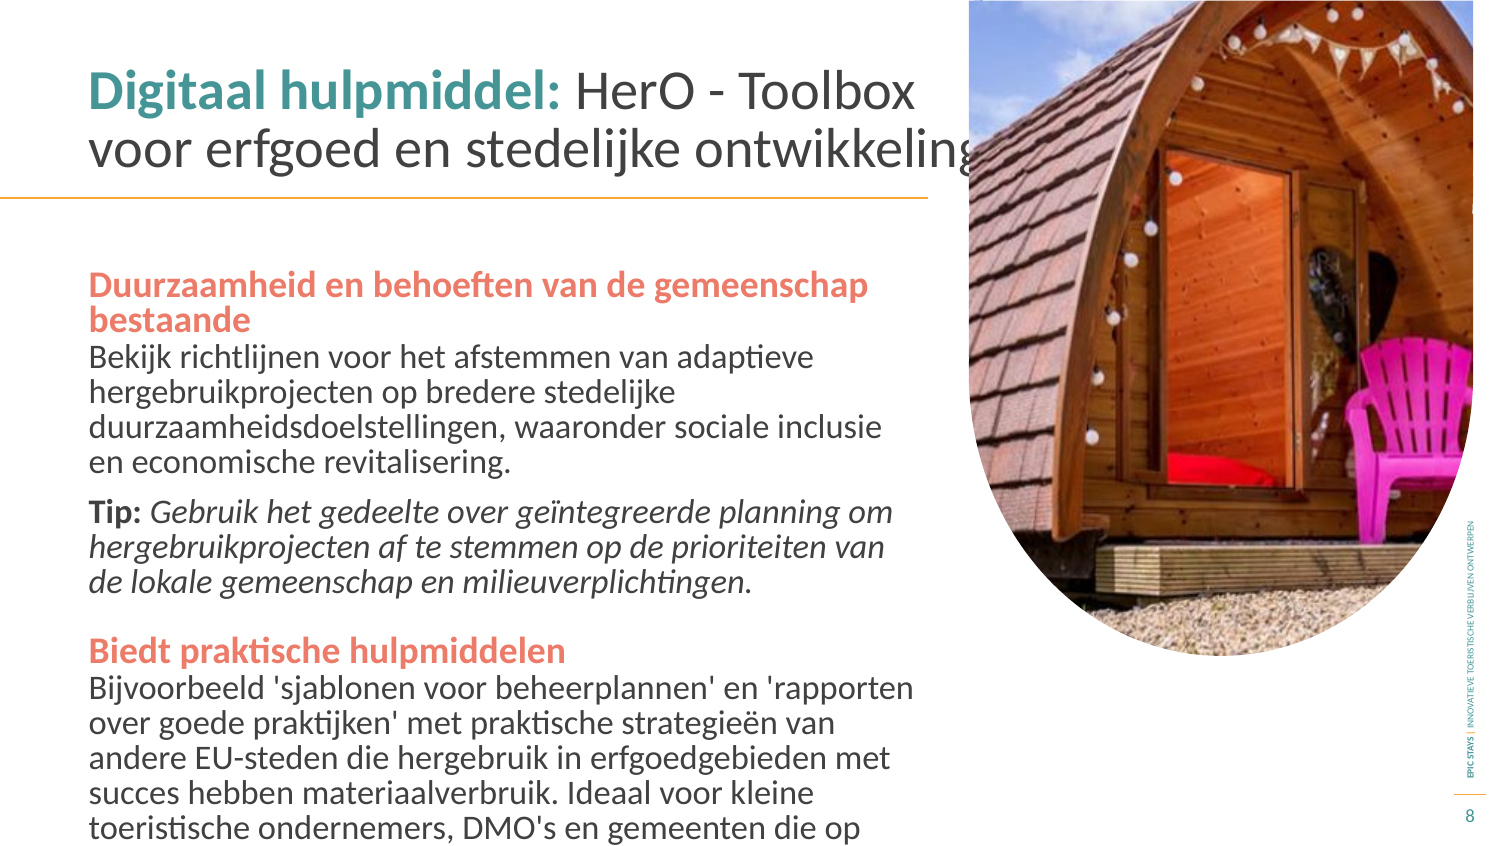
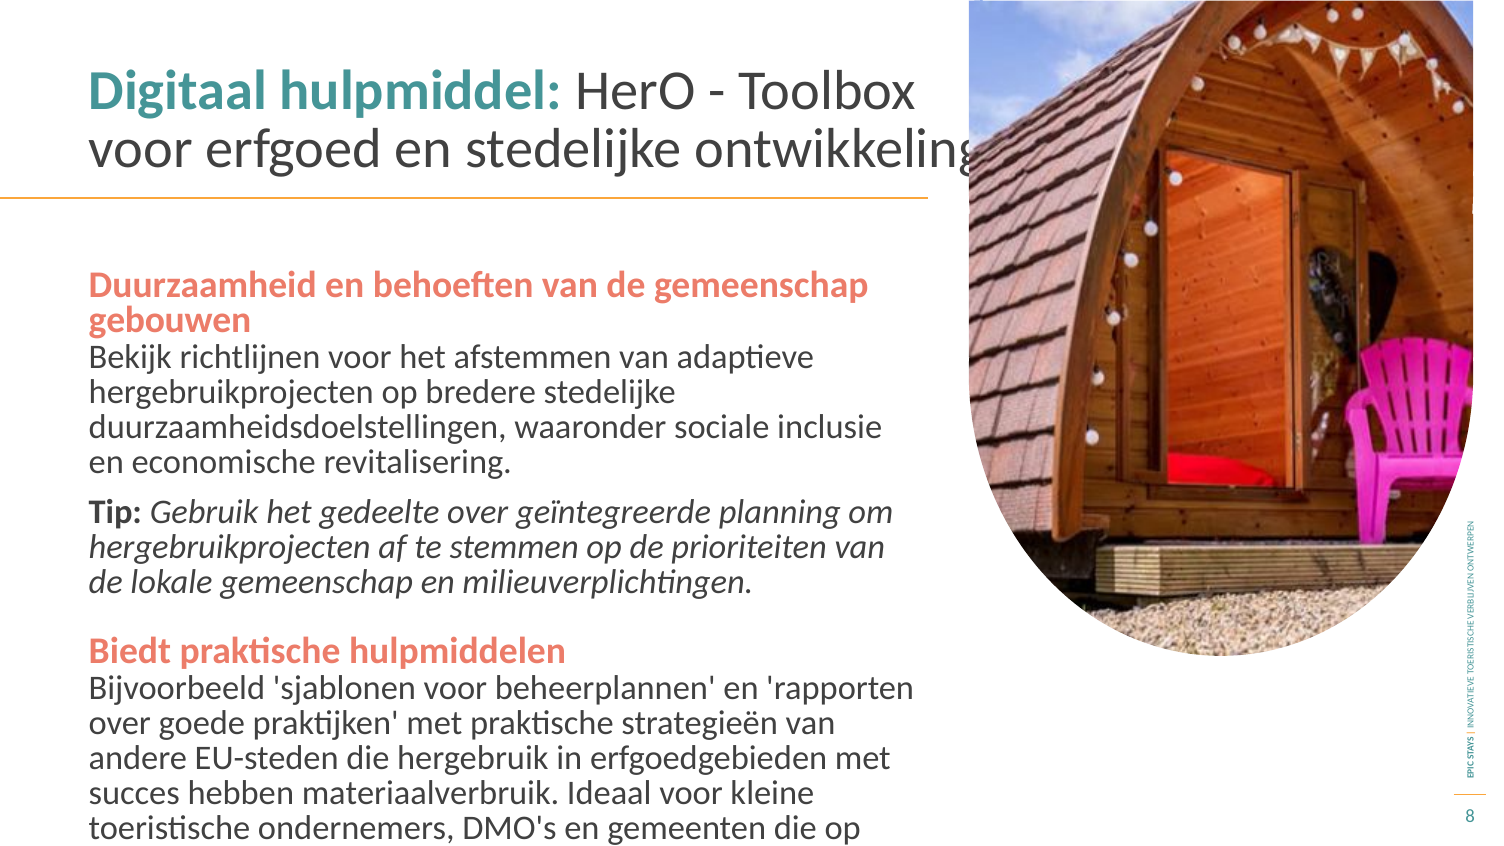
bestaande: bestaande -> gebouwen (170, 320)
